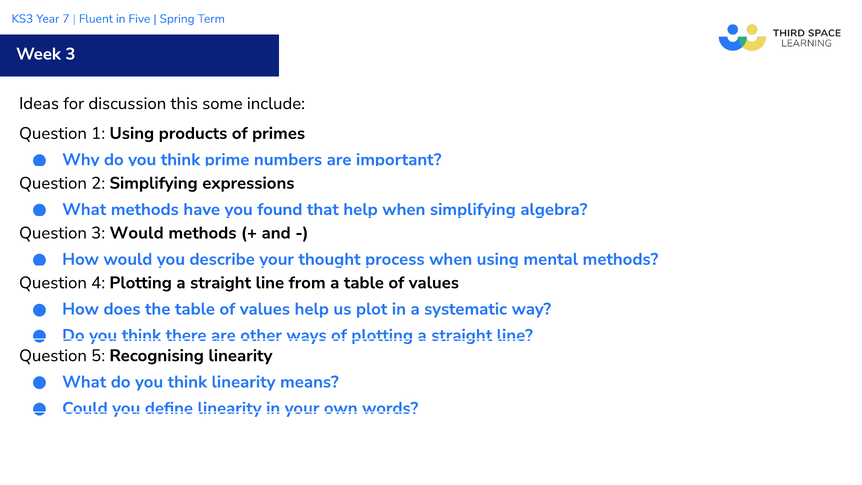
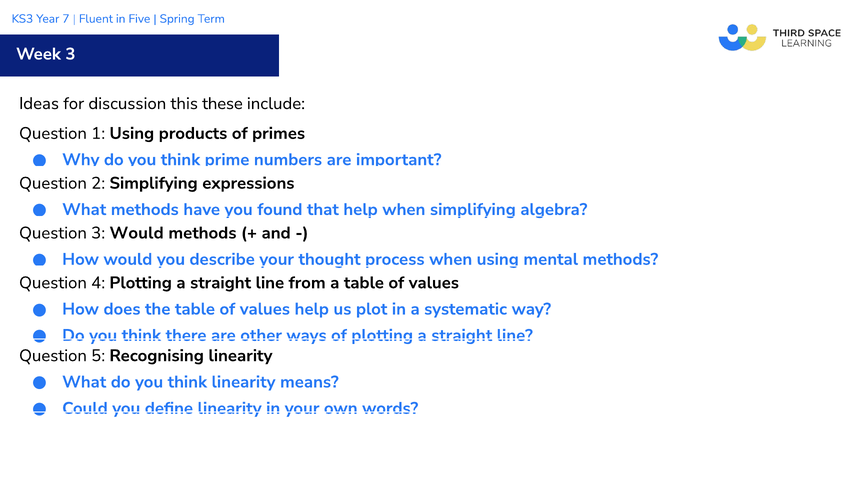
some: some -> these (222, 104)
